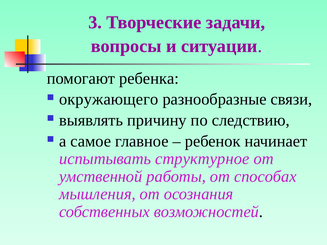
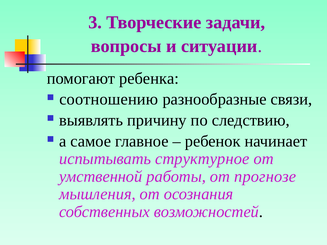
окружающего: окружающего -> соотношению (109, 99)
способах: способах -> прогнозе (265, 177)
